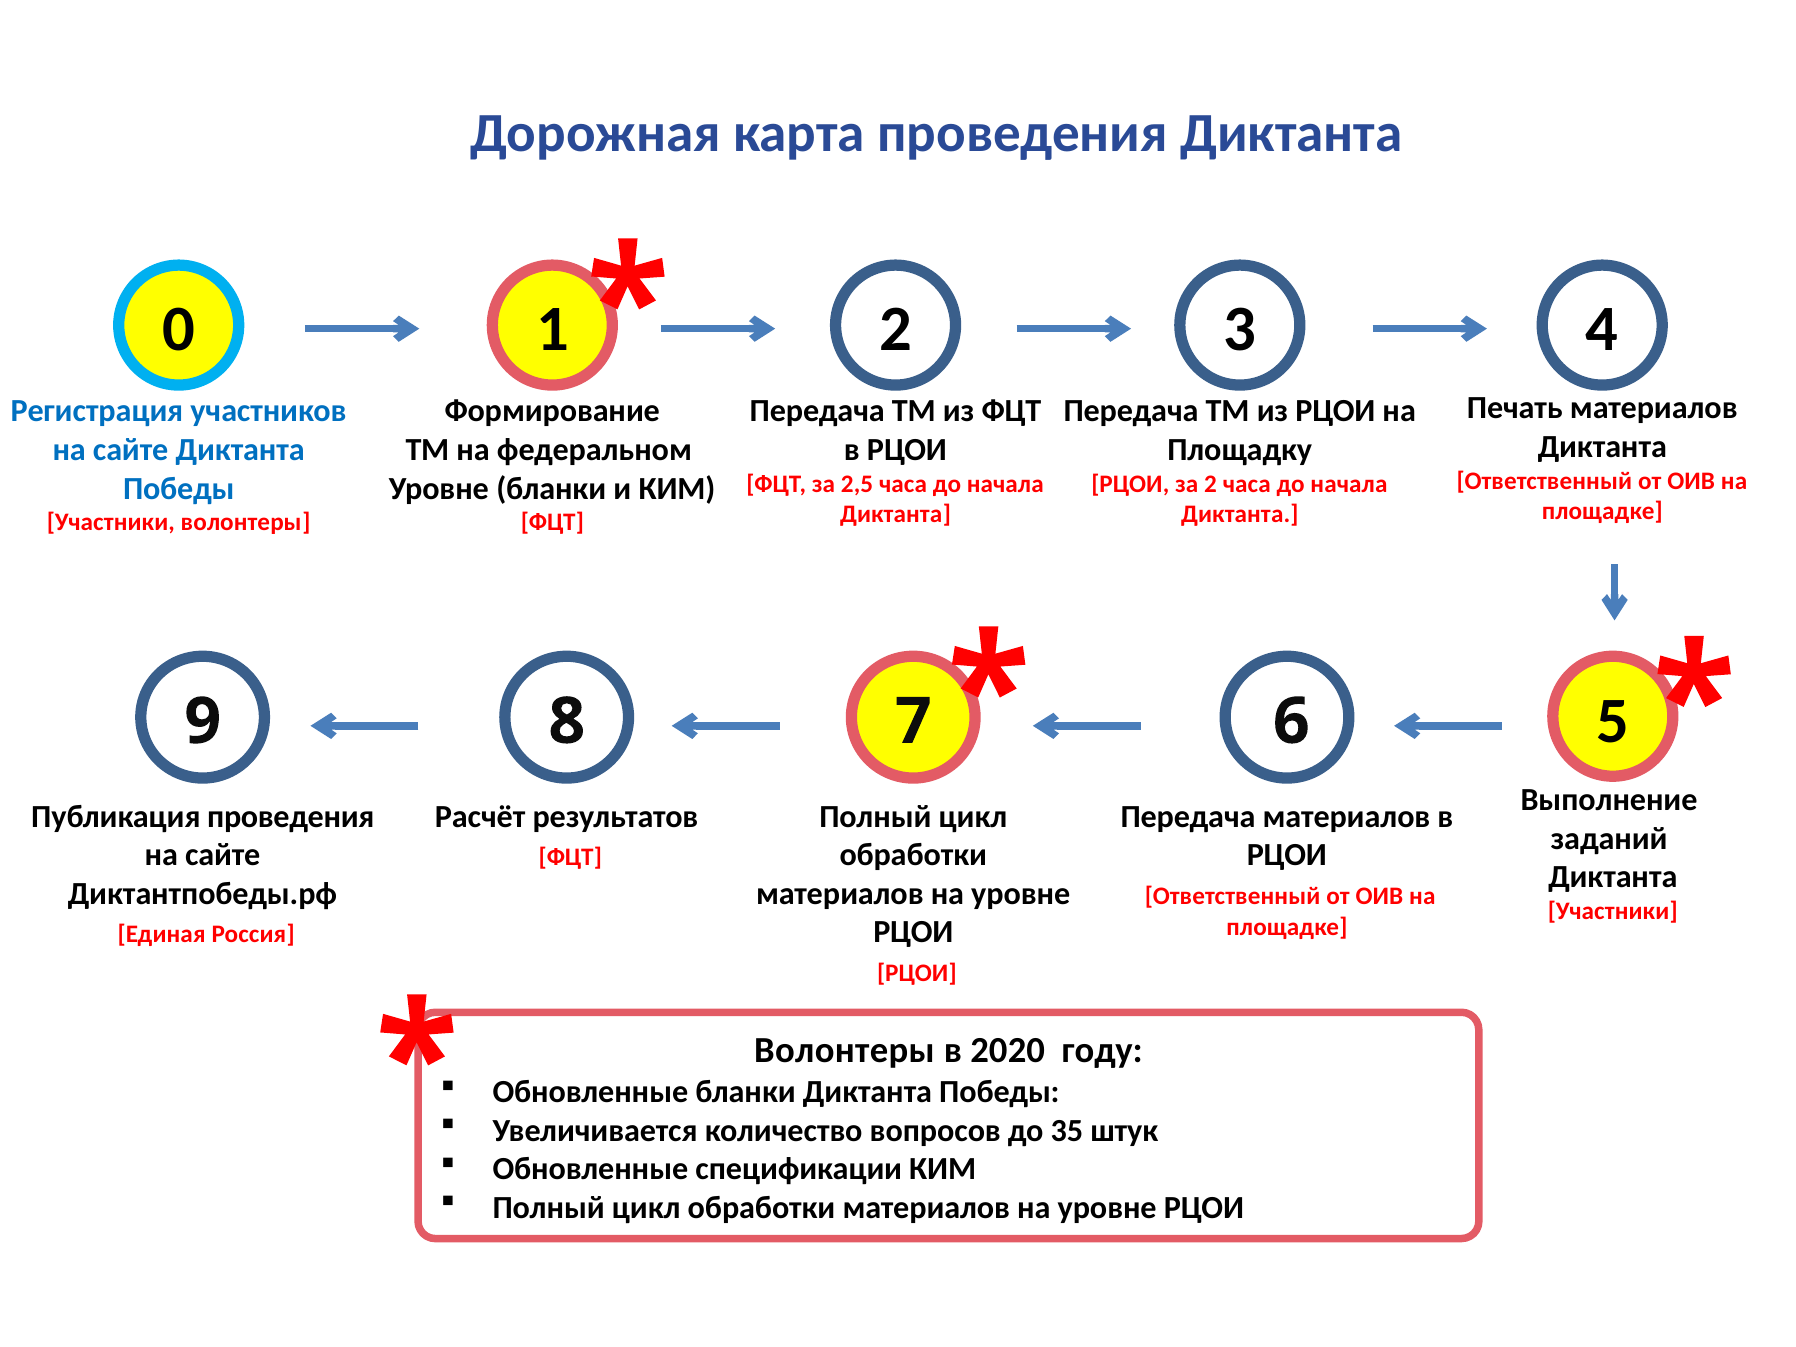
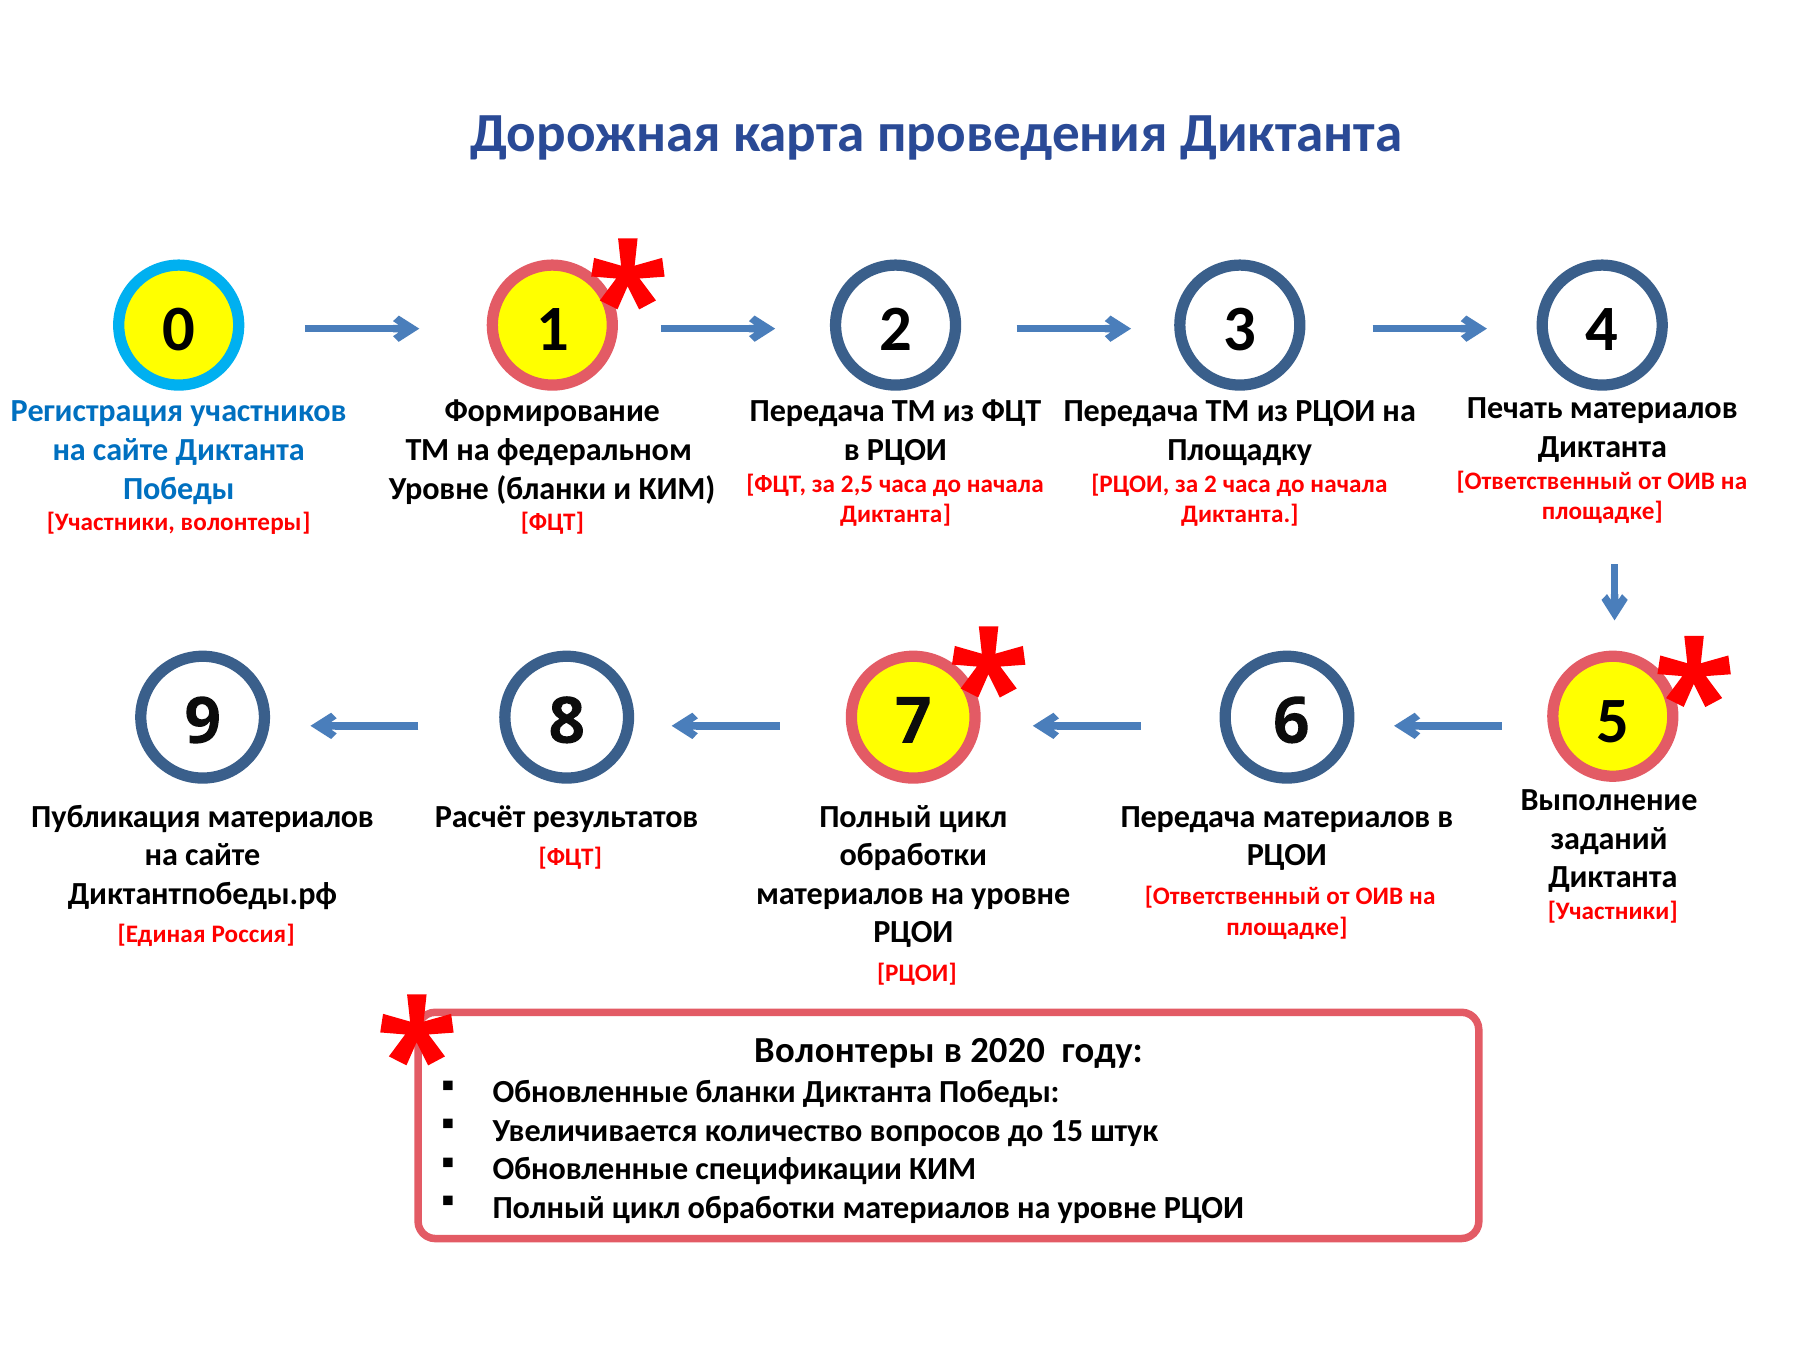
Публикация проведения: проведения -> материалов (291, 816)
35: 35 -> 15 (1067, 1130)
